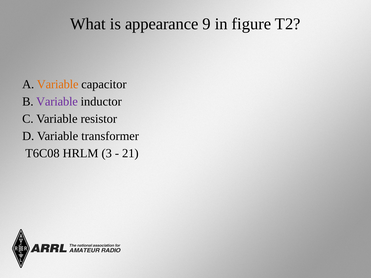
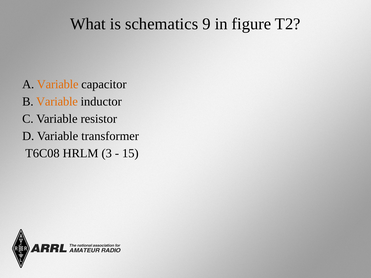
appearance: appearance -> schematics (162, 24)
Variable colour: purple -> orange (57, 102)
21: 21 -> 15 (130, 154)
